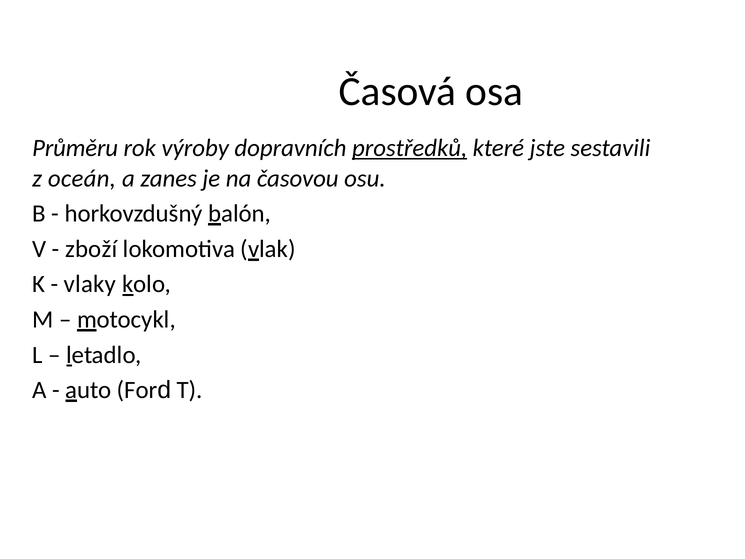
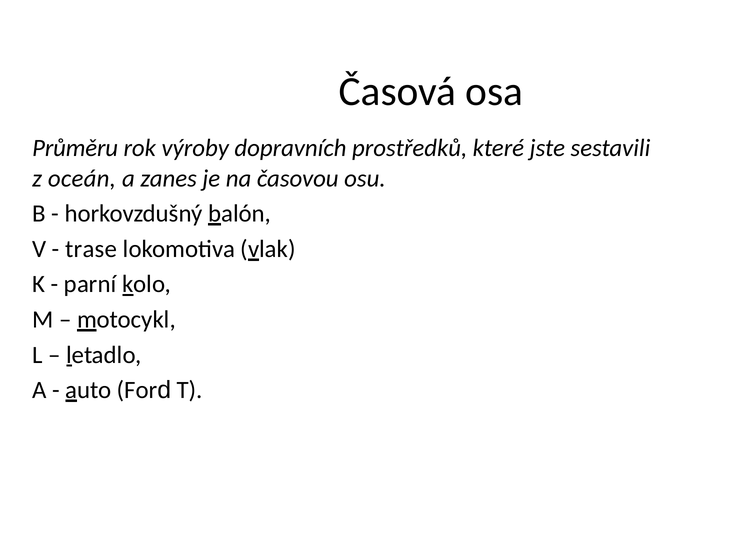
prostředků underline: present -> none (410, 148)
zboží: zboží -> trase (91, 249)
vlaky: vlaky -> parní (90, 284)
